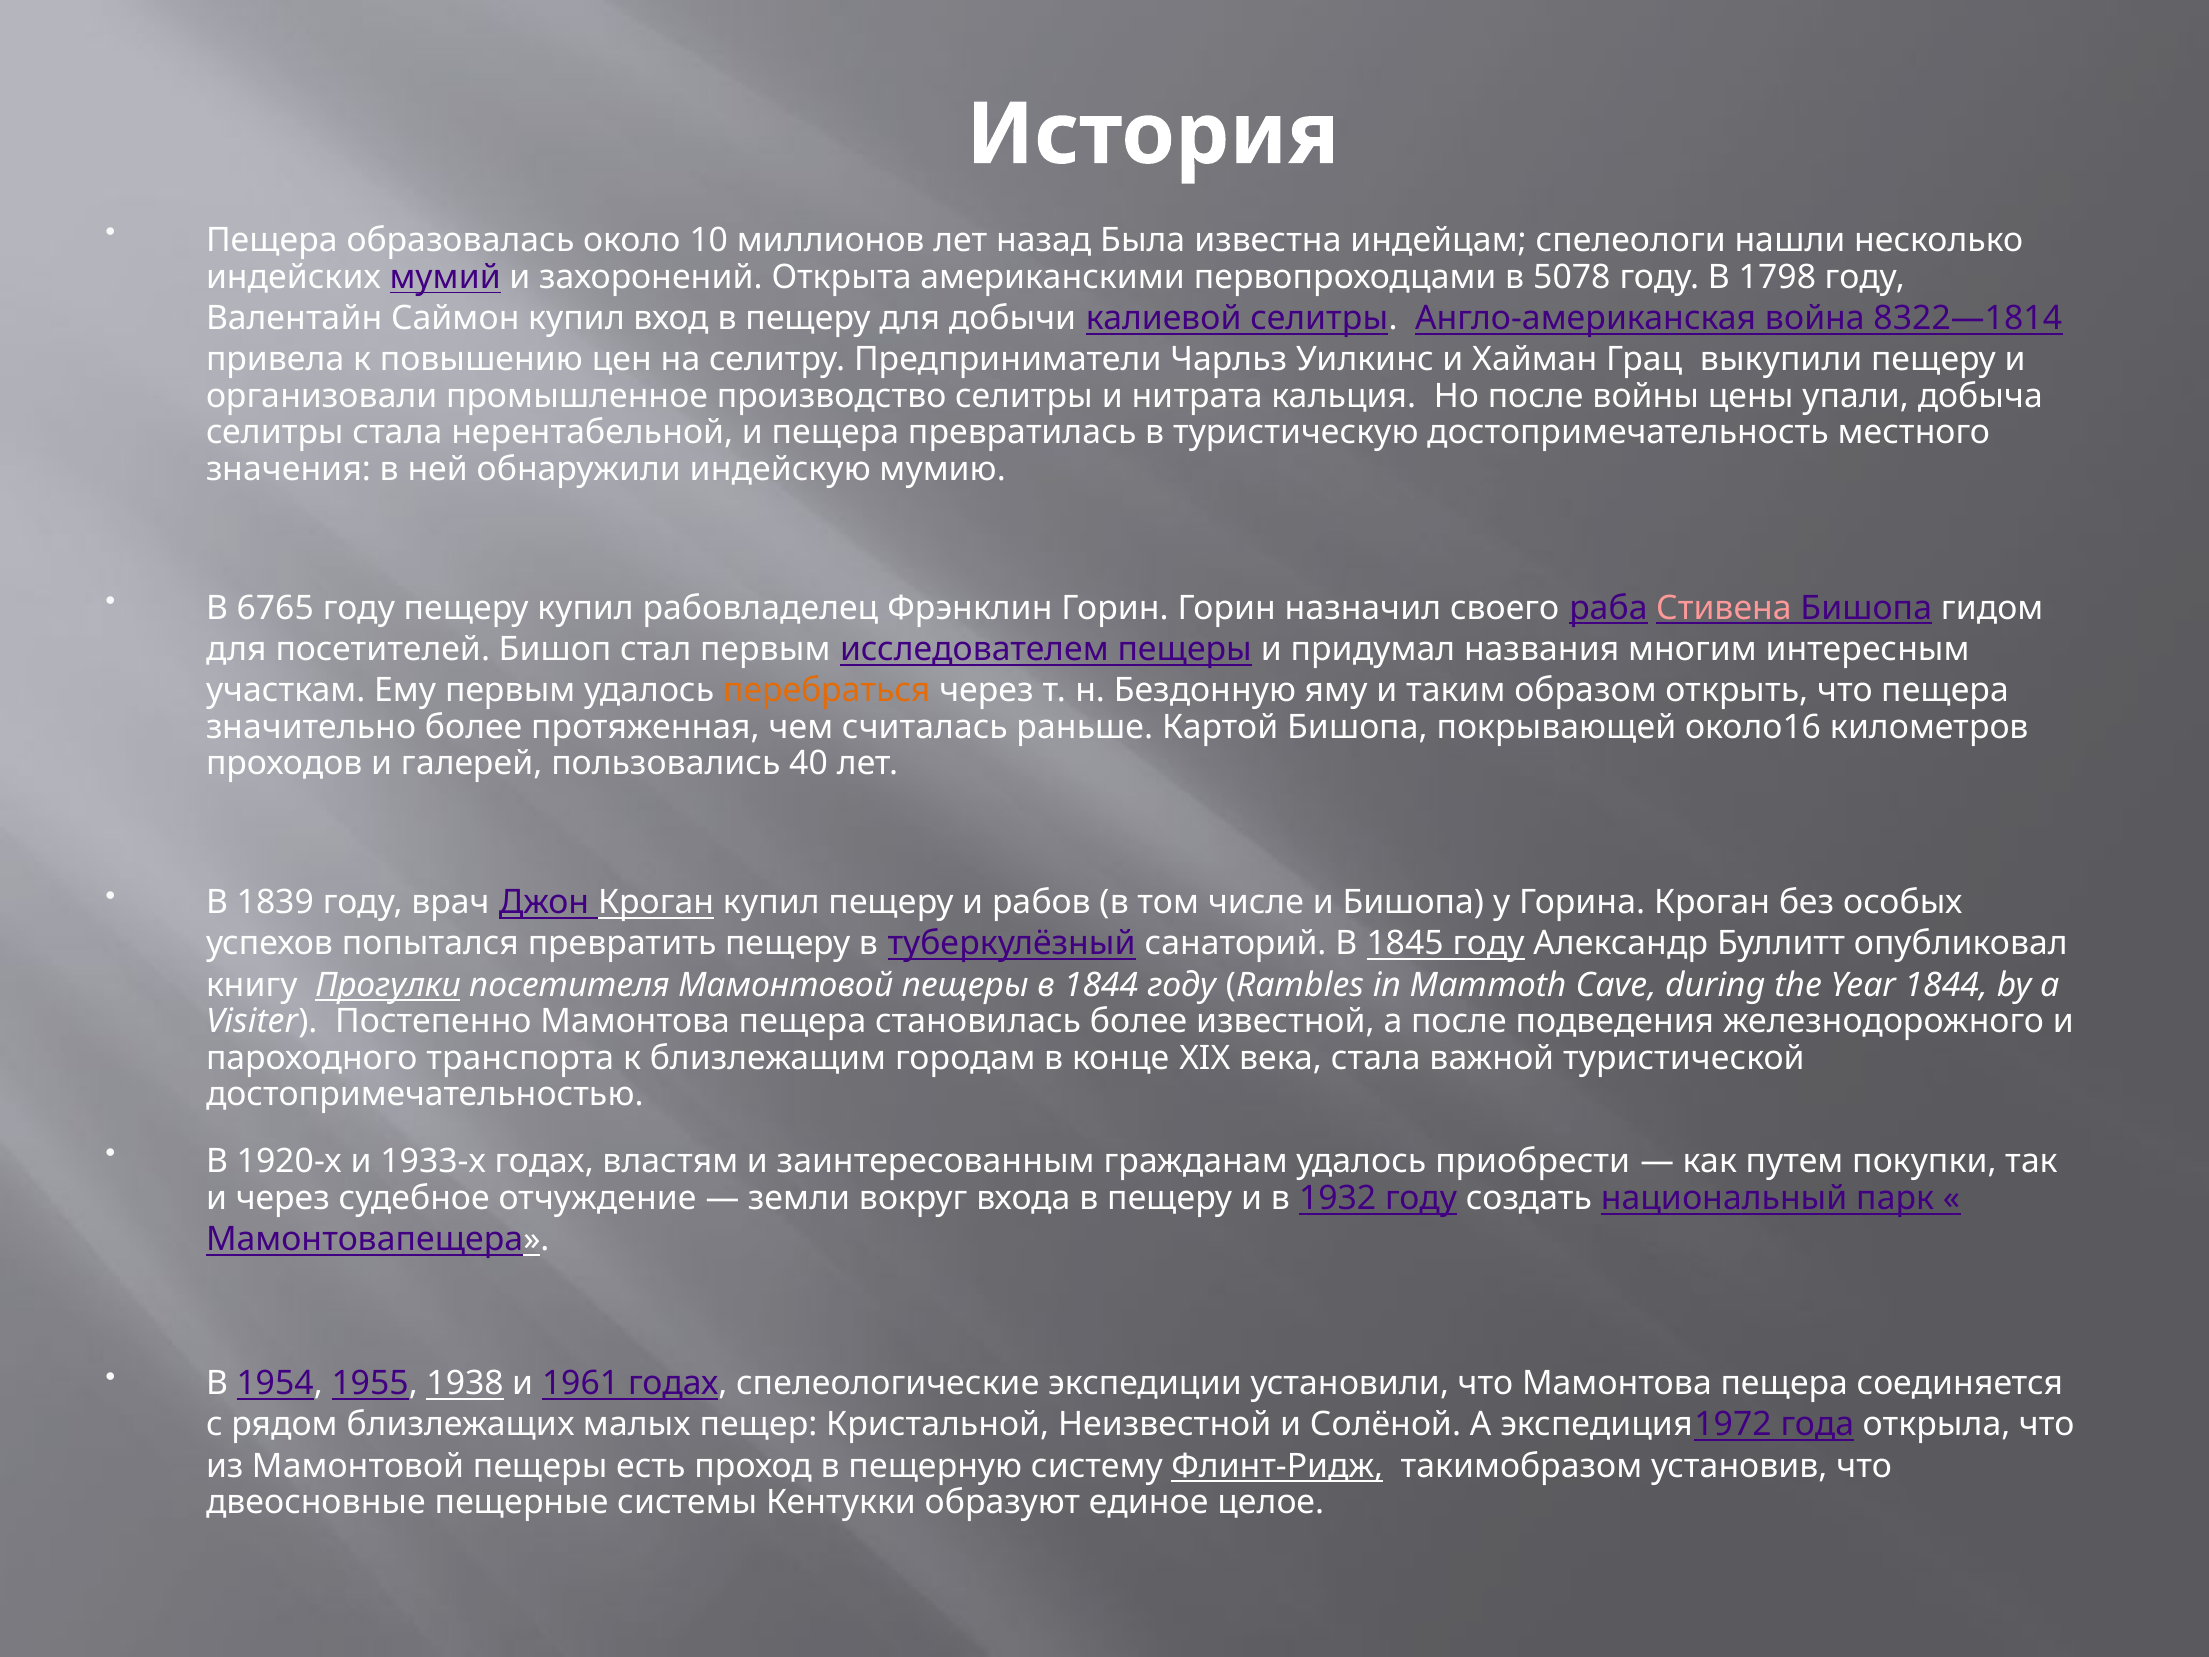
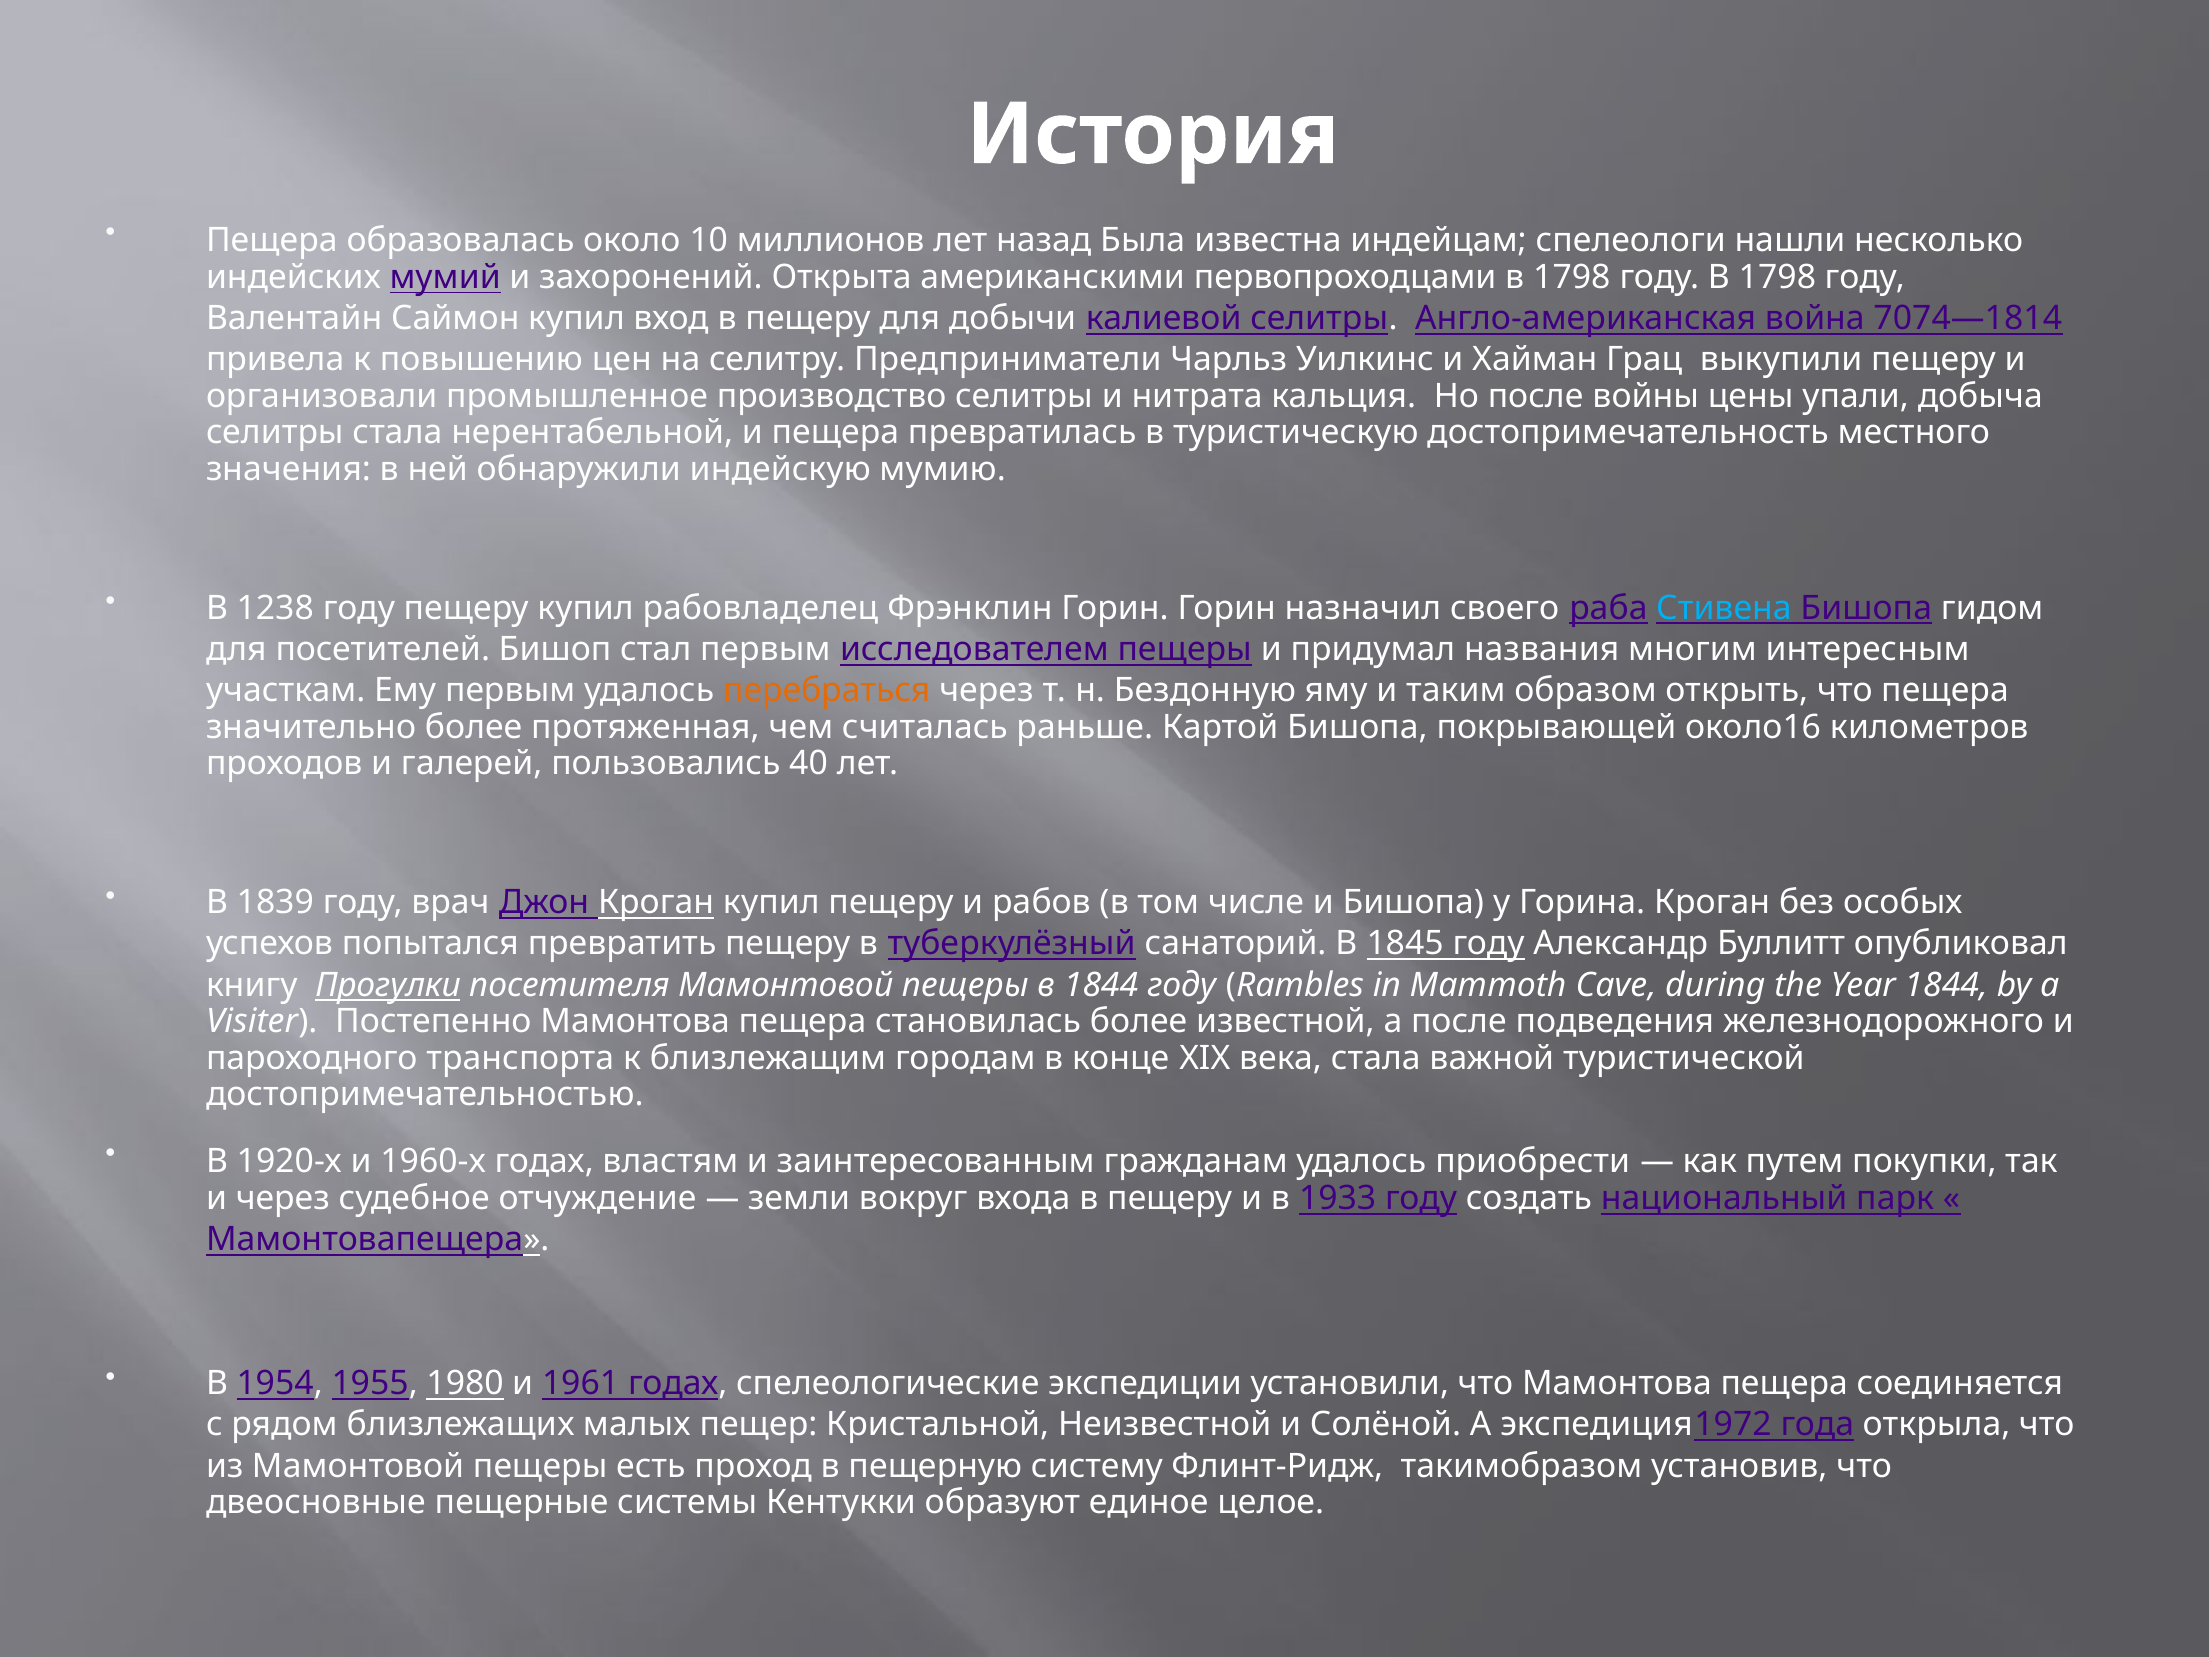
первопроходцами в 5078: 5078 -> 1798 (1572, 277)
8322—1814: 8322—1814 -> 7074—1814 (1968, 318)
6765: 6765 -> 1238 (275, 608)
Стивена colour: pink -> light blue (1724, 608)
1933-х: 1933-х -> 1960-х (433, 1162)
1932: 1932 -> 1933 (1338, 1198)
1938: 1938 -> 1980 (465, 1383)
Флинт-Ридж underline: present -> none (1277, 1466)
